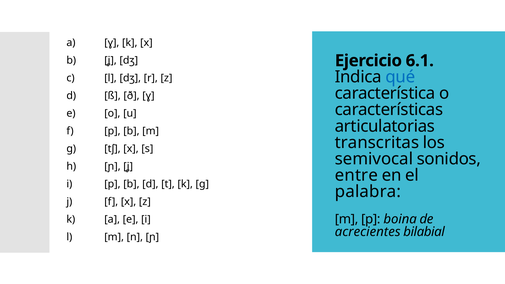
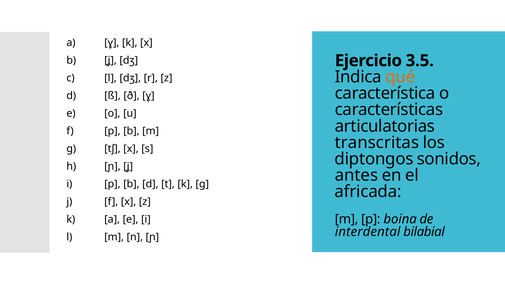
6.1: 6.1 -> 3.5 (420, 61)
qué colour: blue -> orange (400, 77)
semivocal: semivocal -> diptongos (374, 159)
entre: entre -> antes (356, 175)
palabra: palabra -> africada (368, 192)
acrecientes: acrecientes -> interdental (368, 232)
